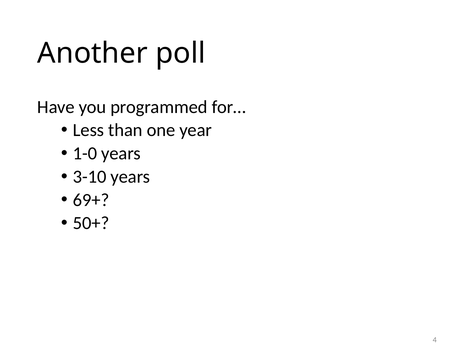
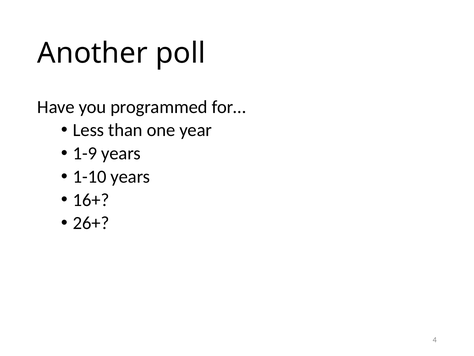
1-0: 1-0 -> 1-9 (85, 153)
3-10: 3-10 -> 1-10 (90, 176)
69+: 69+ -> 16+ (91, 200)
50+: 50+ -> 26+ (91, 223)
